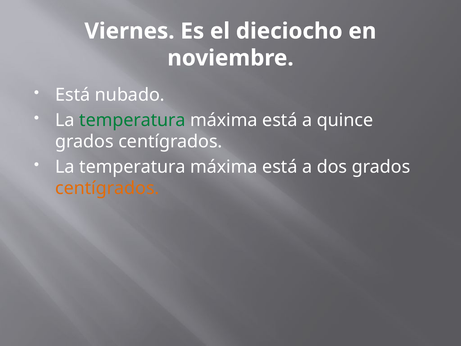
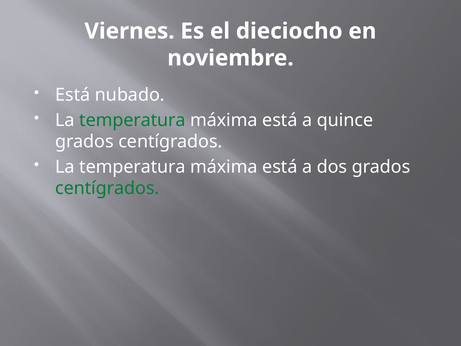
centígrados colour: orange -> green (107, 188)
